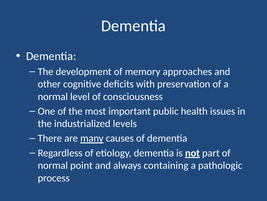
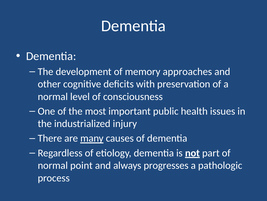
levels: levels -> injury (125, 123)
containing: containing -> progresses (166, 165)
